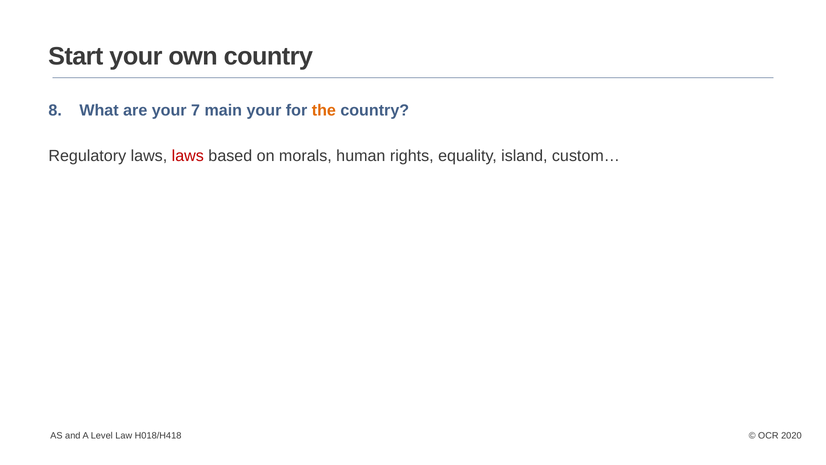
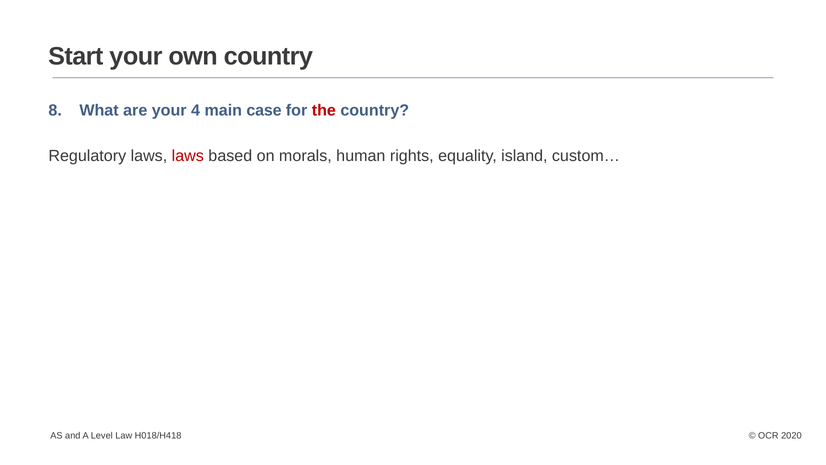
7: 7 -> 4 (196, 111)
main your: your -> case (264, 111)
the colour: orange -> red (324, 111)
